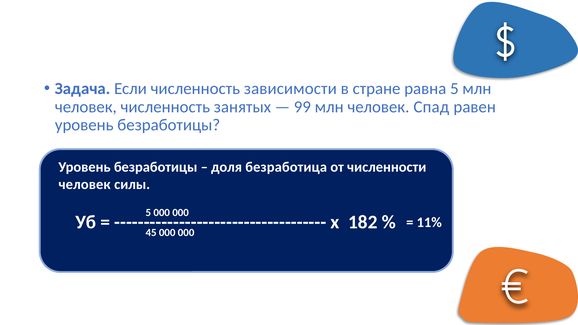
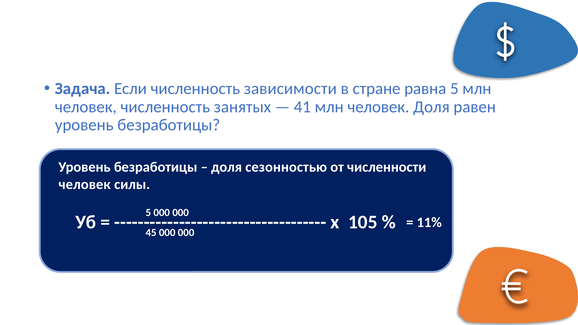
99: 99 -> 41 (302, 107)
человек Спад: Спад -> Доля (431, 107)
безработица: безработица -> сезонностью (286, 167)
182: 182 -> 105 (363, 222)
